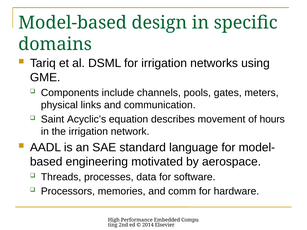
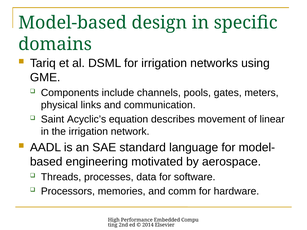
hours: hours -> linear (272, 119)
